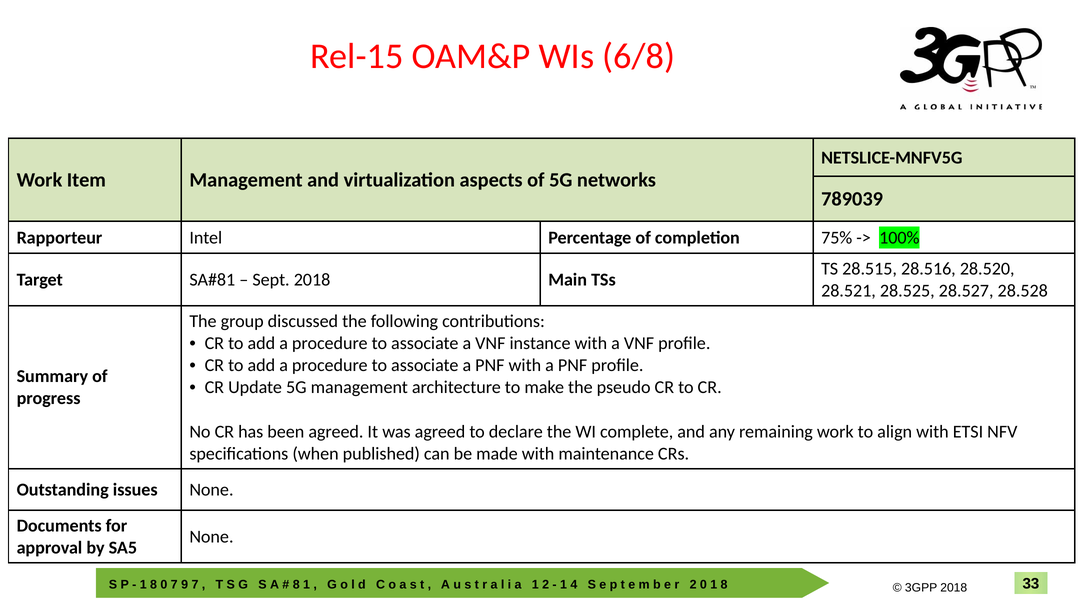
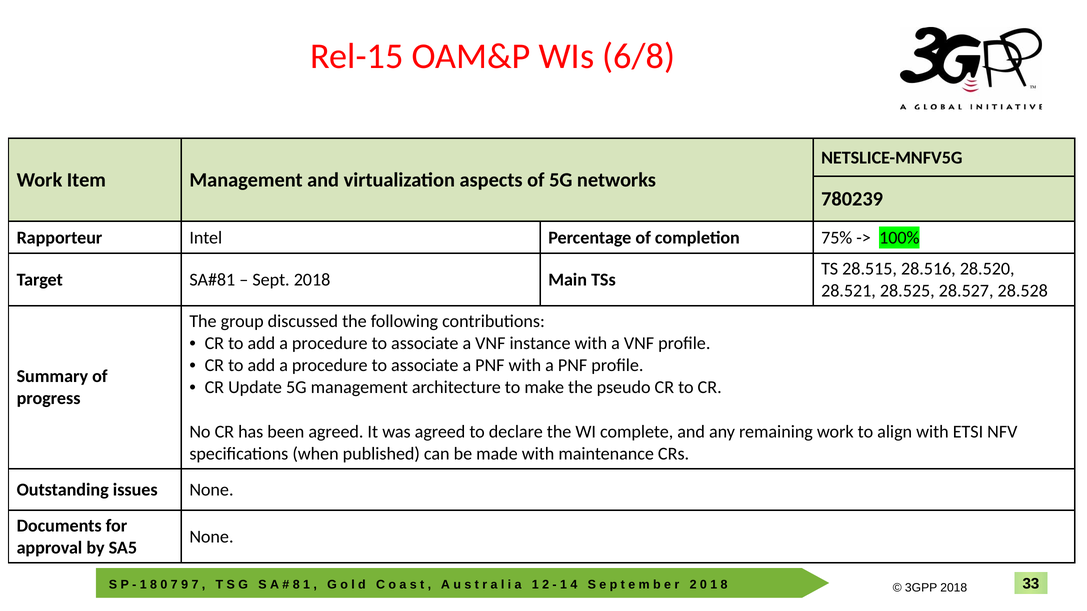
789039: 789039 -> 780239 (852, 199)
